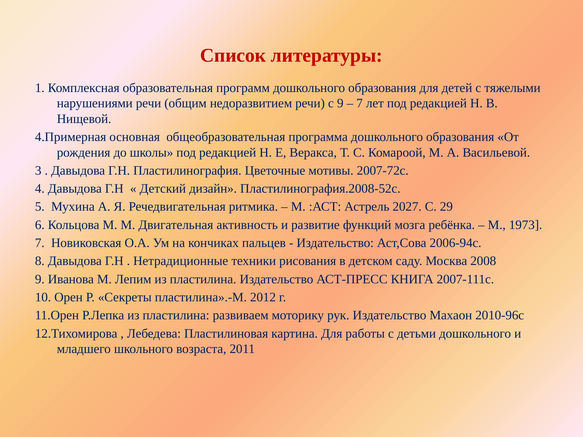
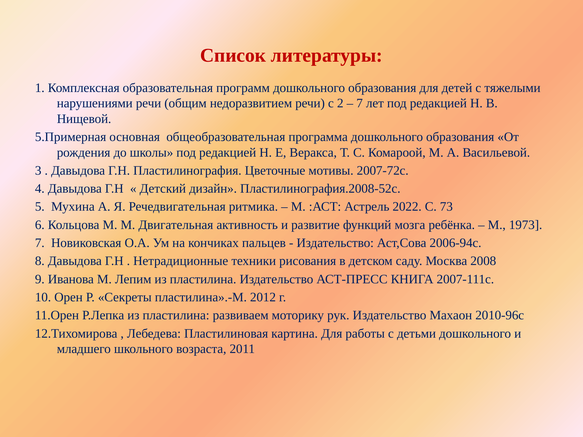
с 9: 9 -> 2 (340, 103)
4.Примерная: 4.Примерная -> 5.Примерная (71, 137)
2027: 2027 -> 2022 (407, 207)
29: 29 -> 73 (446, 207)
